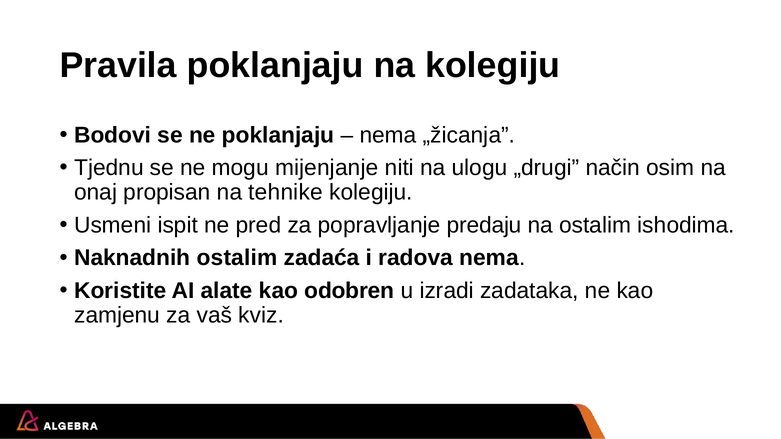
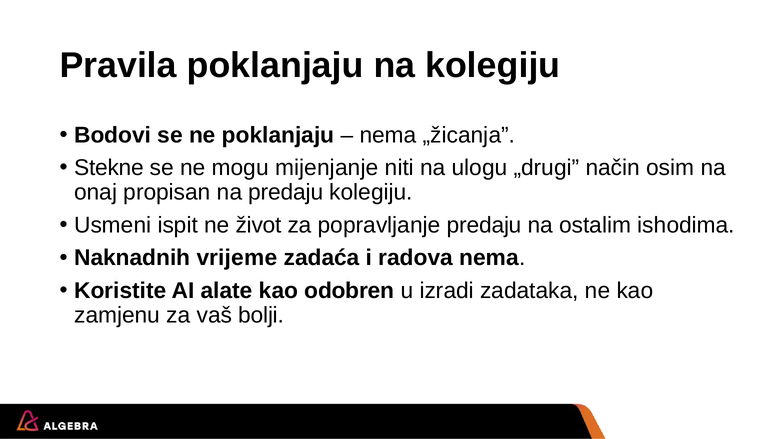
Tjednu: Tjednu -> Stekne (109, 168)
na tehnike: tehnike -> predaju (286, 193)
pred: pred -> život (259, 225)
Naknadnih ostalim: ostalim -> vrijeme (237, 258)
kviz: kviz -> bolji (261, 315)
